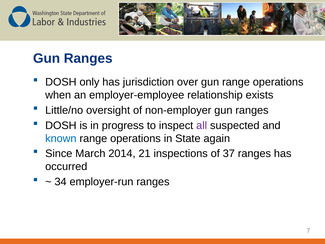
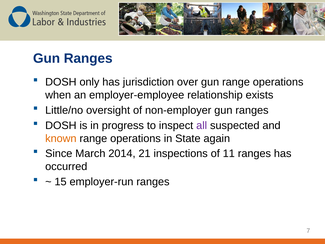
known colour: blue -> orange (61, 138)
37: 37 -> 11 (229, 153)
34: 34 -> 15 (61, 182)
